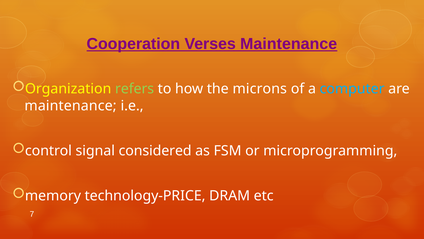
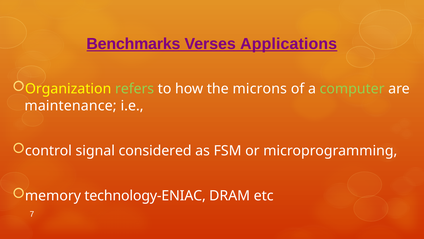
Cooperation: Cooperation -> Benchmarks (133, 44)
Verses Maintenance: Maintenance -> Applications (289, 44)
computer colour: light blue -> light green (352, 89)
technology-PRICE: technology-PRICE -> technology-ENIAC (145, 196)
